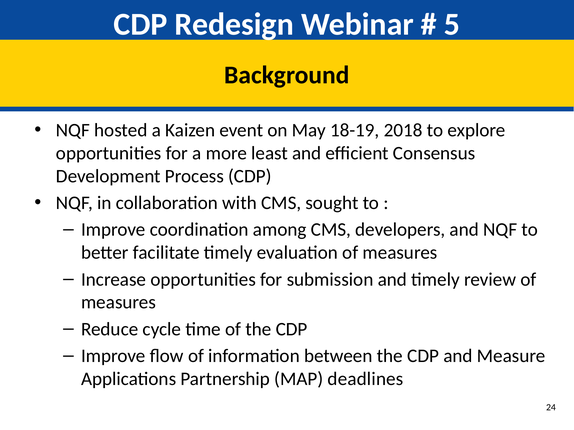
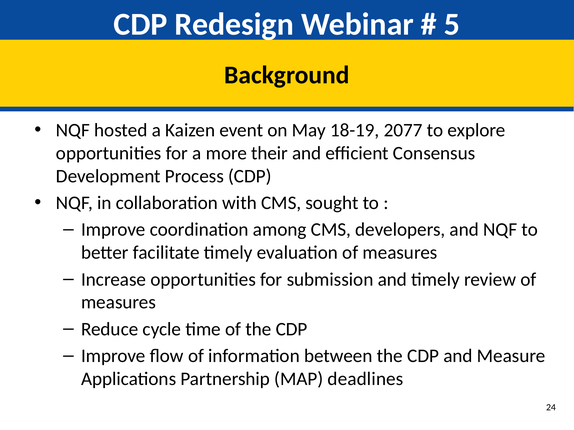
2018: 2018 -> 2077 (403, 130)
least: least -> their (270, 153)
